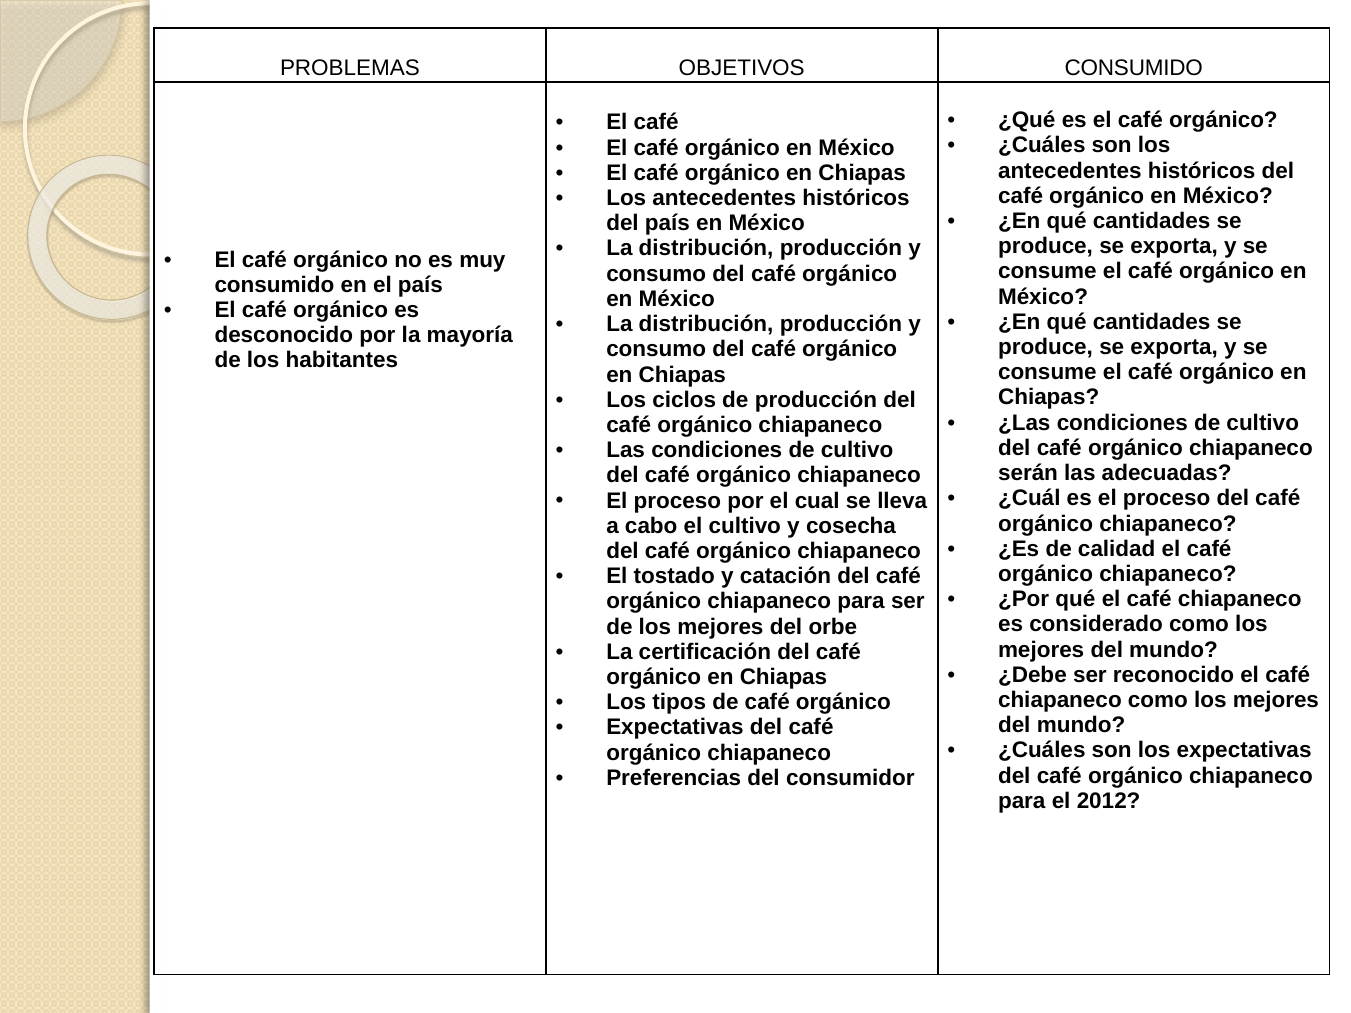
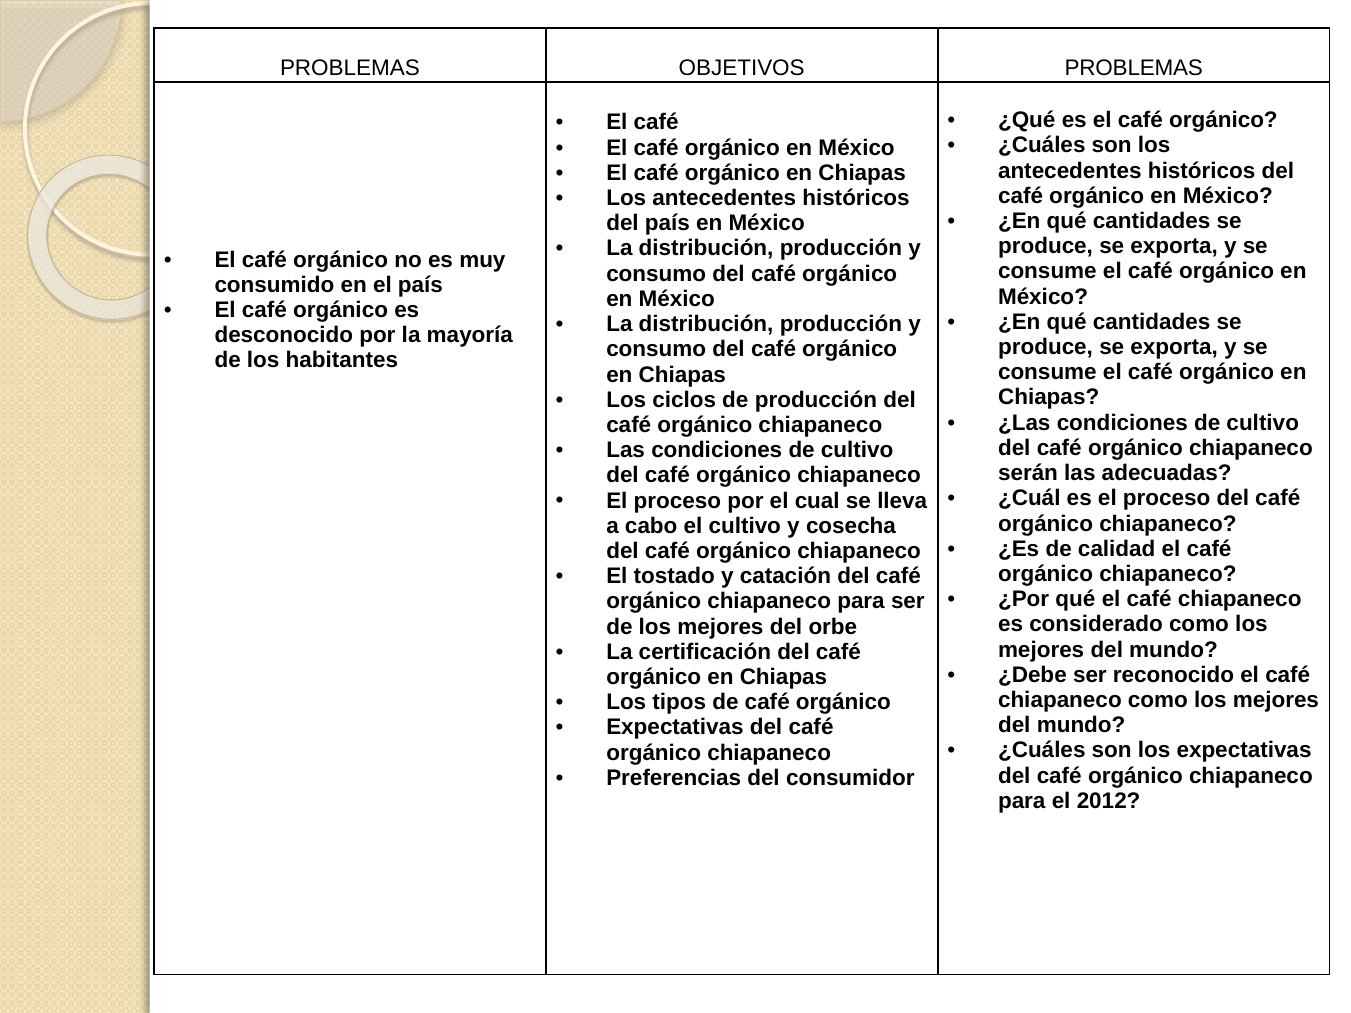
OBJETIVOS CONSUMIDO: CONSUMIDO -> PROBLEMAS (1134, 68)
